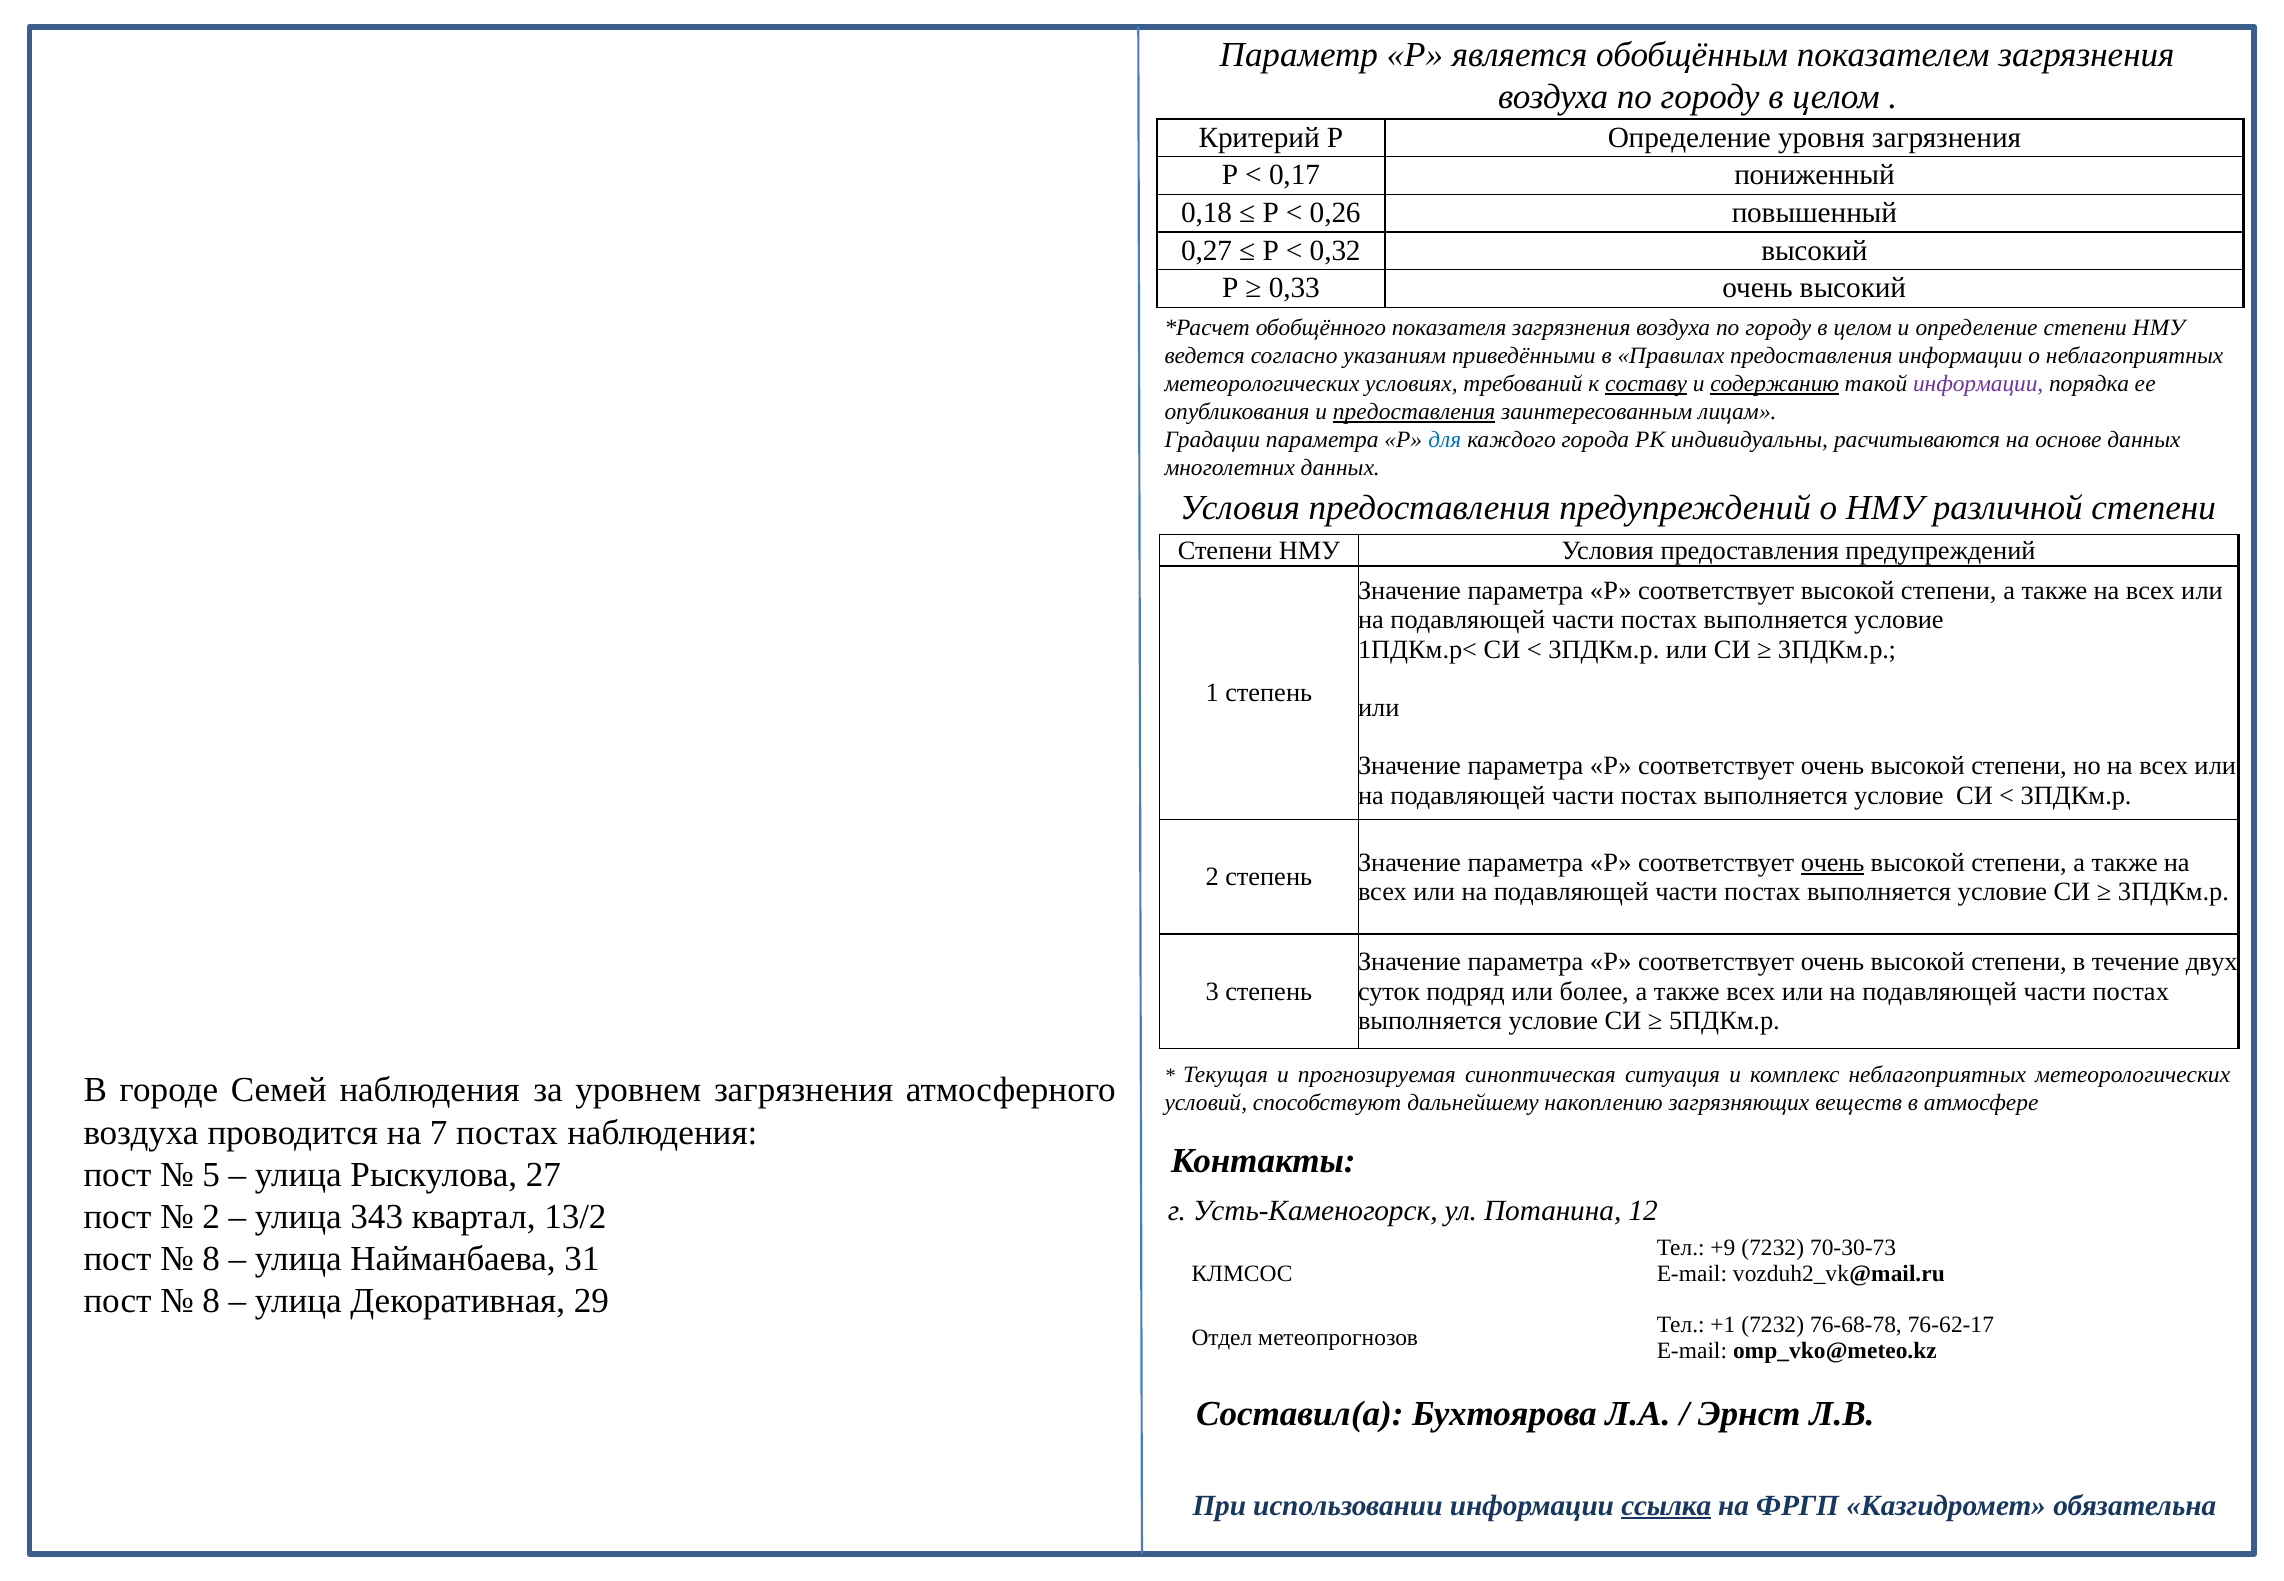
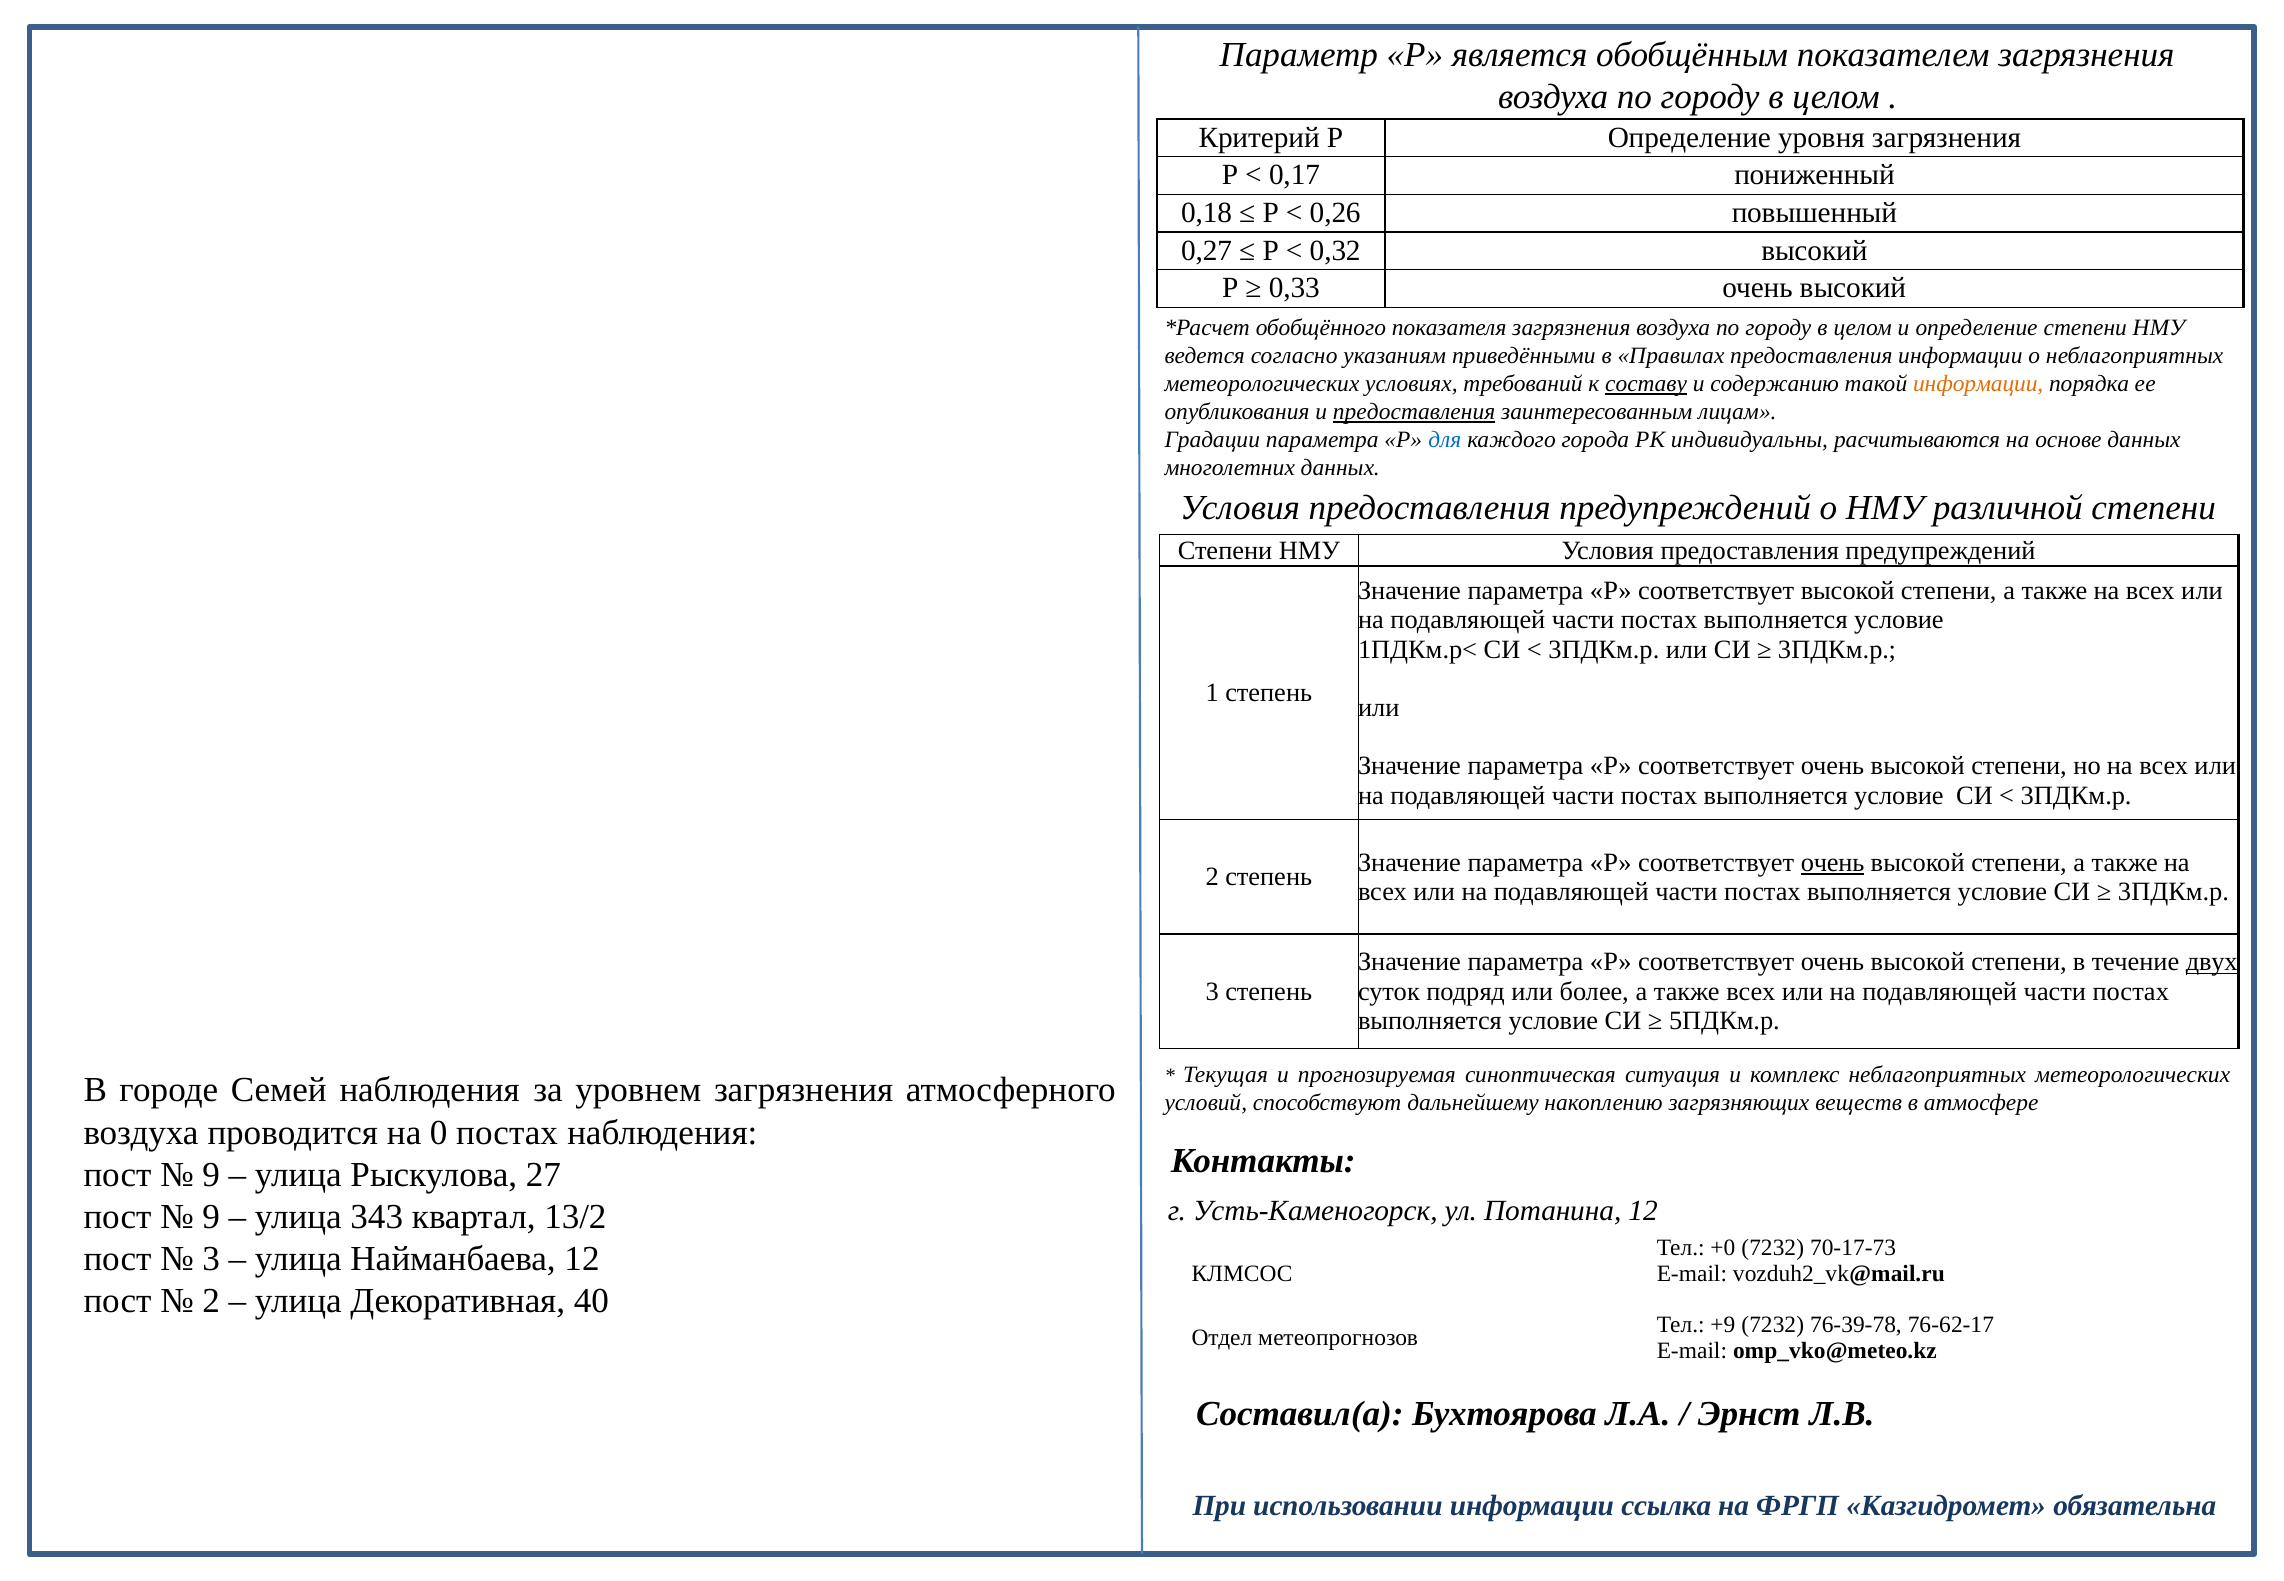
содержанию underline: present -> none (1775, 384)
информации colour: purple -> orange (1978, 384)
двух underline: none -> present (2212, 962)
7: 7 -> 0 (439, 1133)
5: 5 -> 9 (211, 1175)
2: 2 -> 9 (211, 1217)
+9: +9 -> +0 (1723, 1248)
70-30-73: 70-30-73 -> 70-17-73 (1853, 1248)
8: 8 -> 3 (211, 1259)
Найманбаева 31: 31 -> 12 (582, 1259)
8: 8 -> 2 (211, 1301)
29: 29 -> 40 (591, 1301)
+1: +1 -> +9 (1723, 1325)
76-68-78: 76-68-78 -> 76-39-78 (1856, 1325)
ссылка underline: present -> none (1666, 1506)
